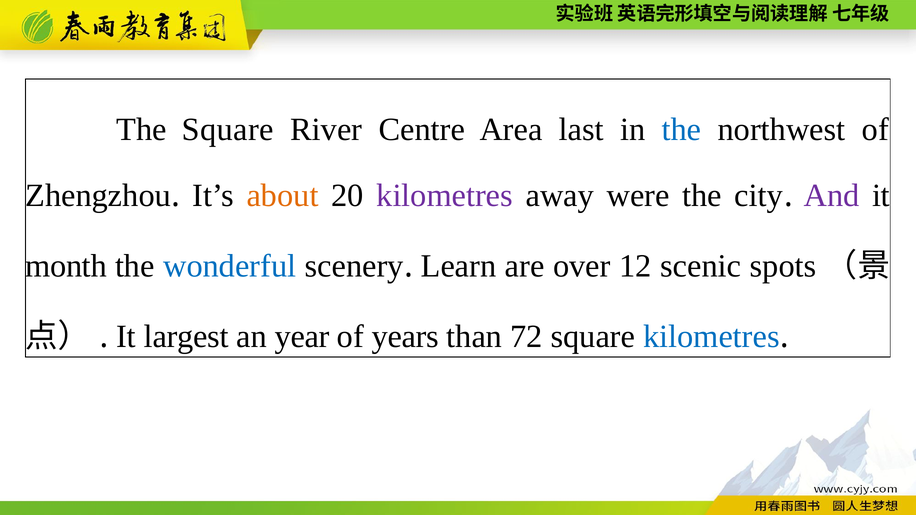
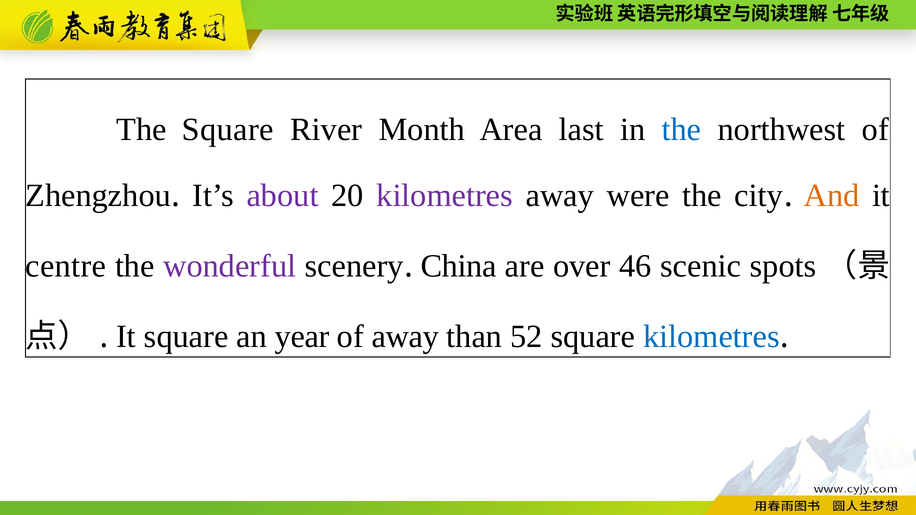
Centre: Centre -> Month (422, 129)
about colour: orange -> purple (283, 196)
And colour: purple -> orange (832, 196)
month: month -> centre (66, 266)
wonderful colour: blue -> purple (230, 266)
Learn: Learn -> China (459, 266)
12: 12 -> 46 (635, 266)
It largest: largest -> square (186, 337)
of years: years -> away (405, 337)
72: 72 -> 52 (526, 337)
